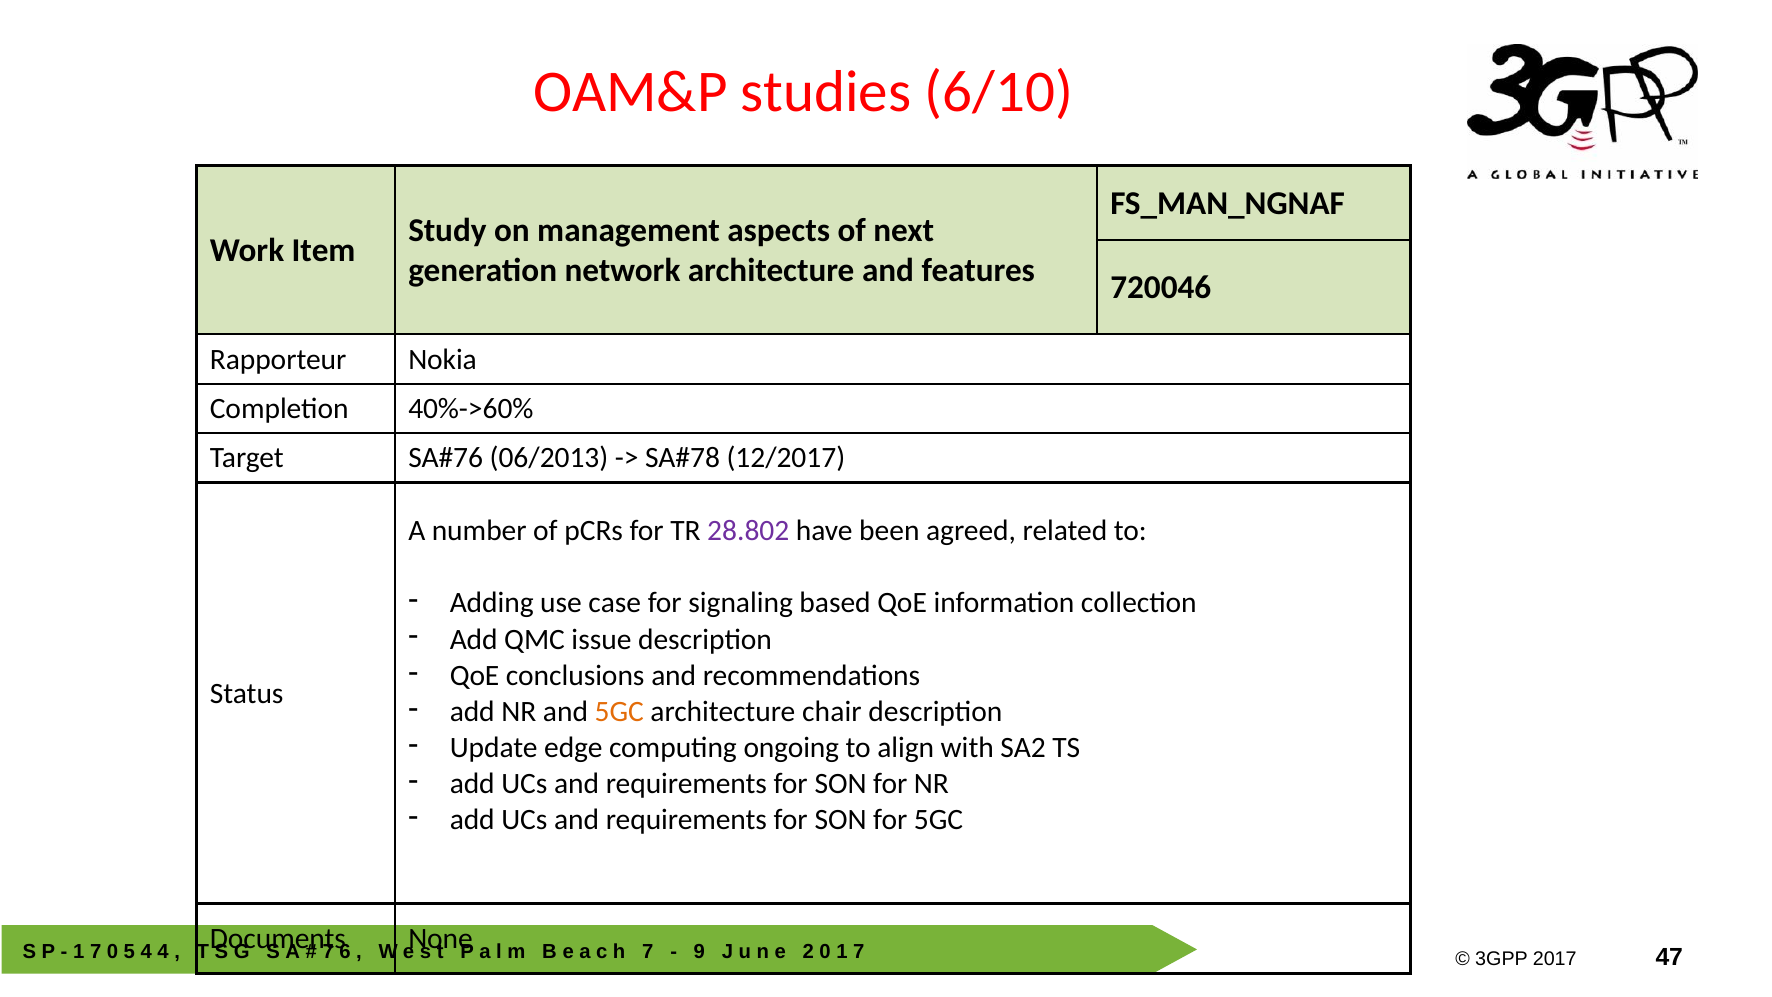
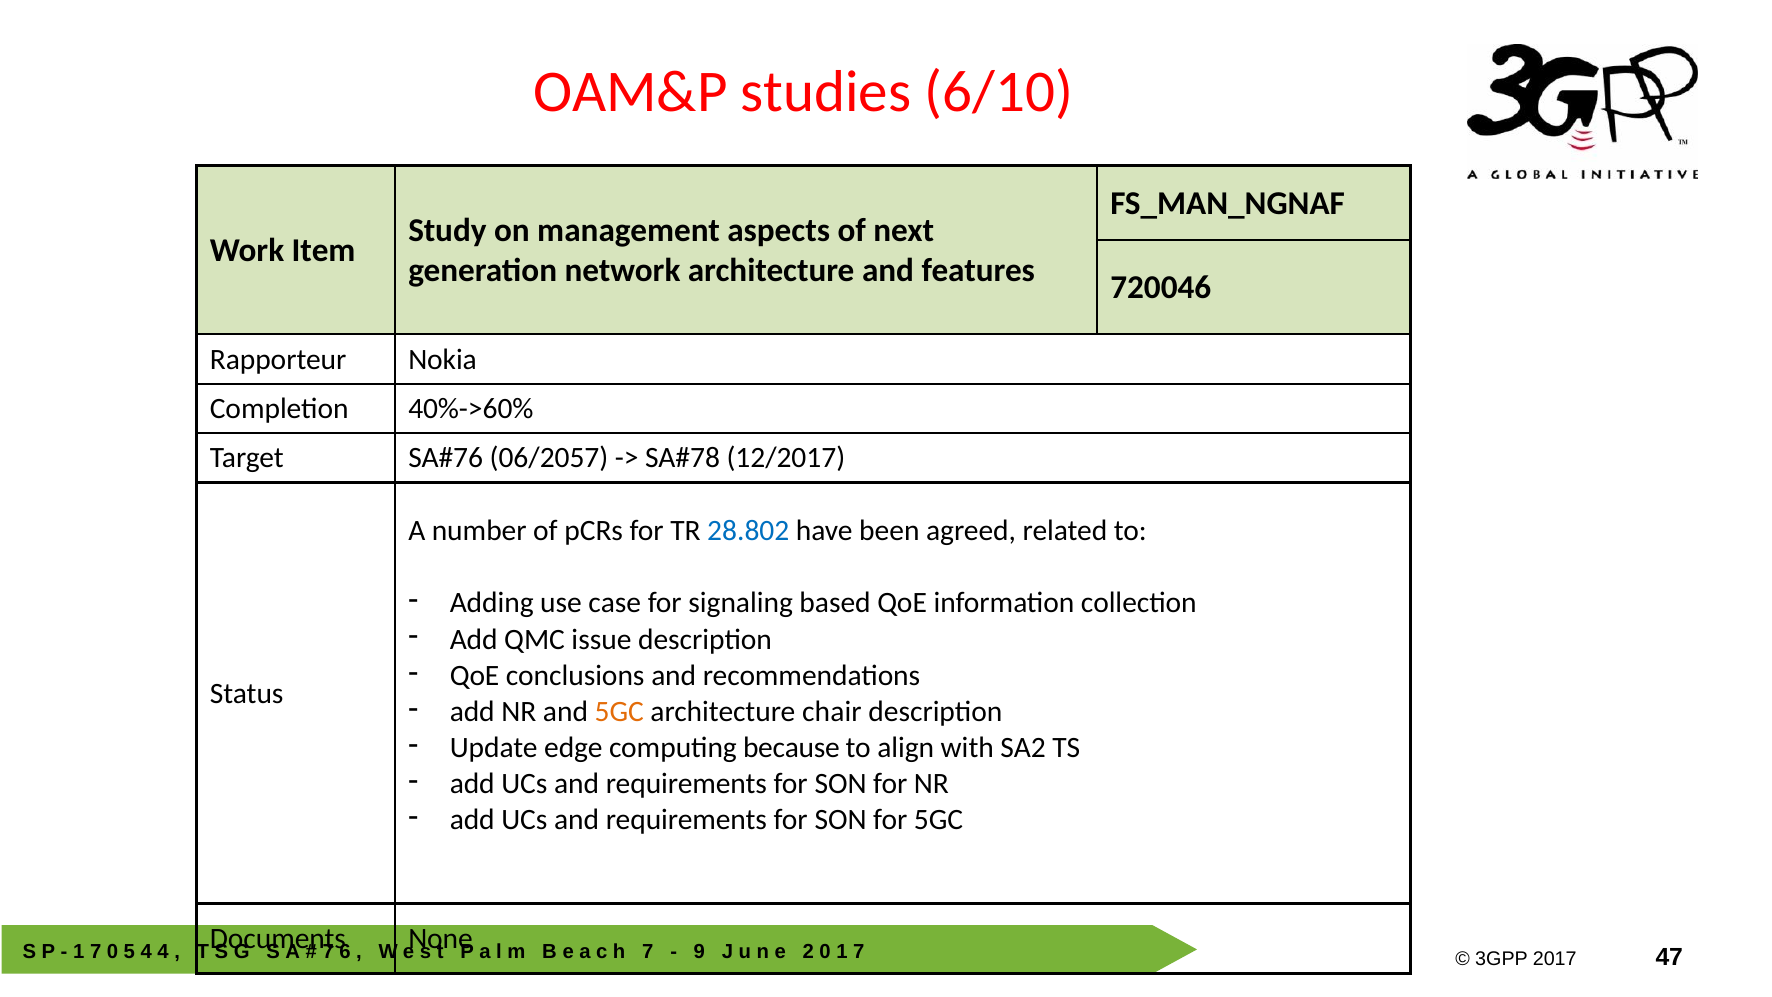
06/2013: 06/2013 -> 06/2057 (549, 458)
28.802 colour: purple -> blue (748, 531)
ongoing: ongoing -> because (791, 747)
